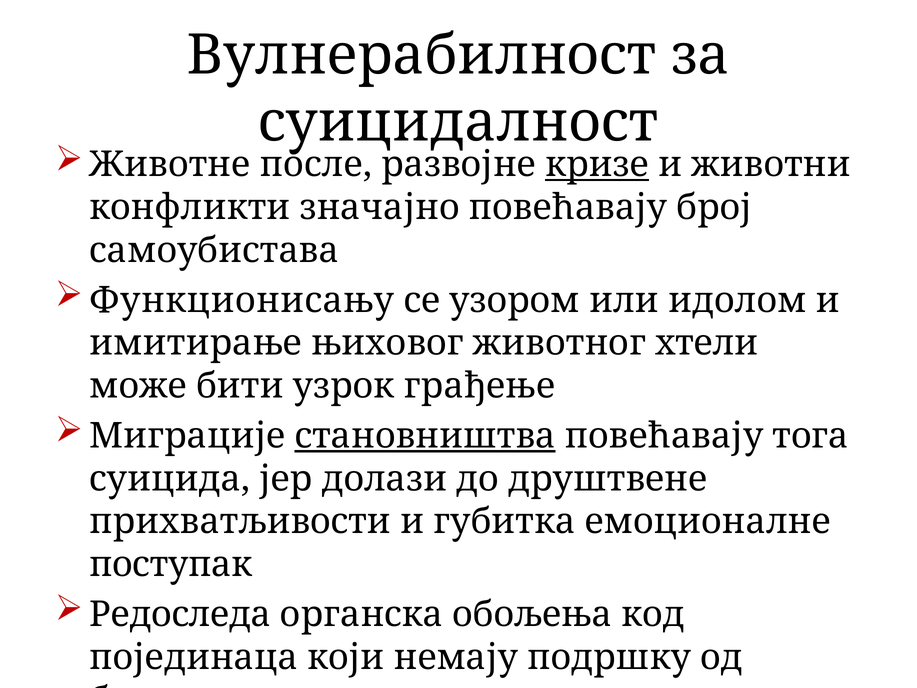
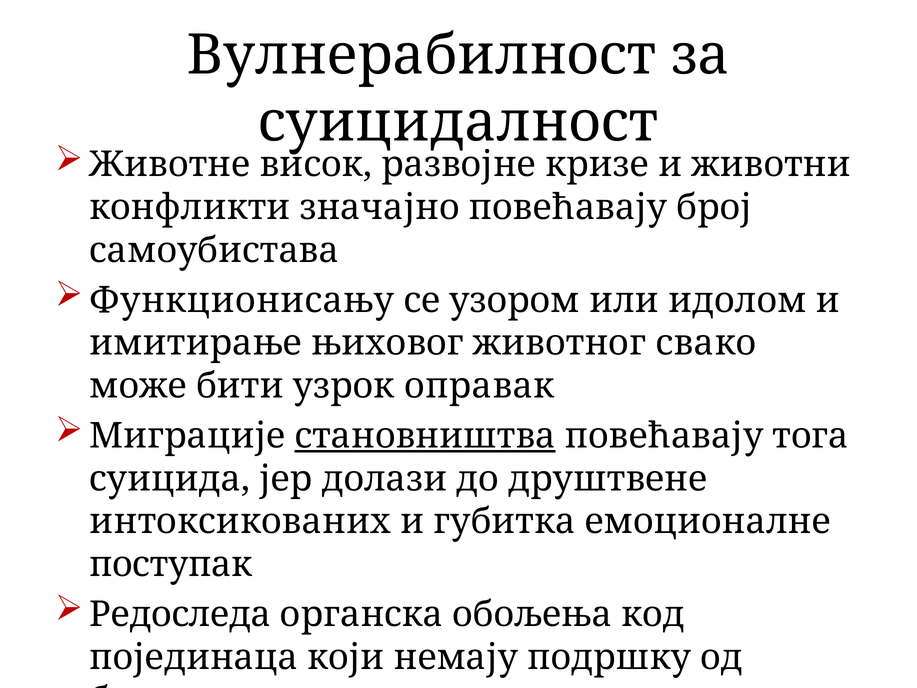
после: после -> висок (316, 165)
кризе underline: present -> none (597, 165)
хтели: хтели -> свако (706, 343)
грађење: грађење -> оправак (479, 386)
прихватљивости: прихватљивости -> интоксикованих (240, 521)
